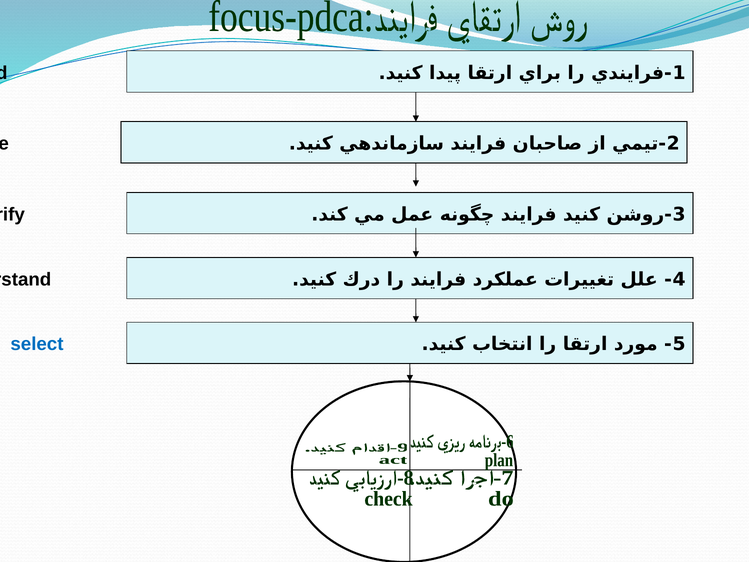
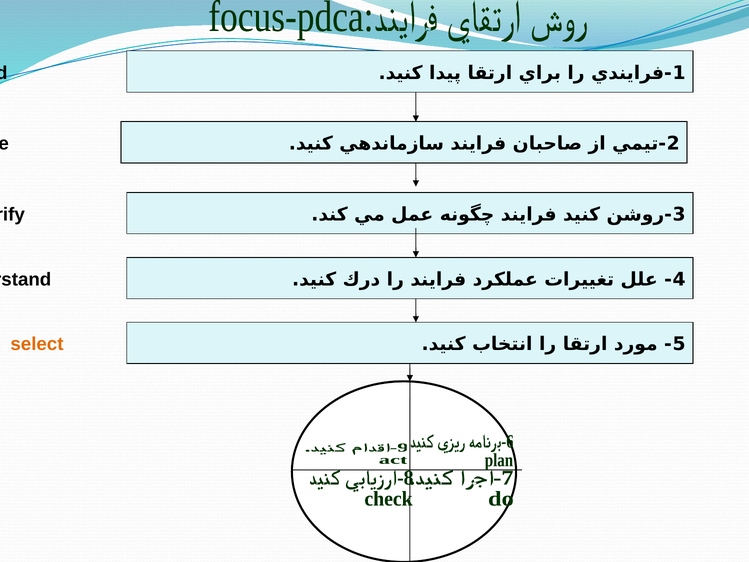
select colour: blue -> orange (37, 344)
